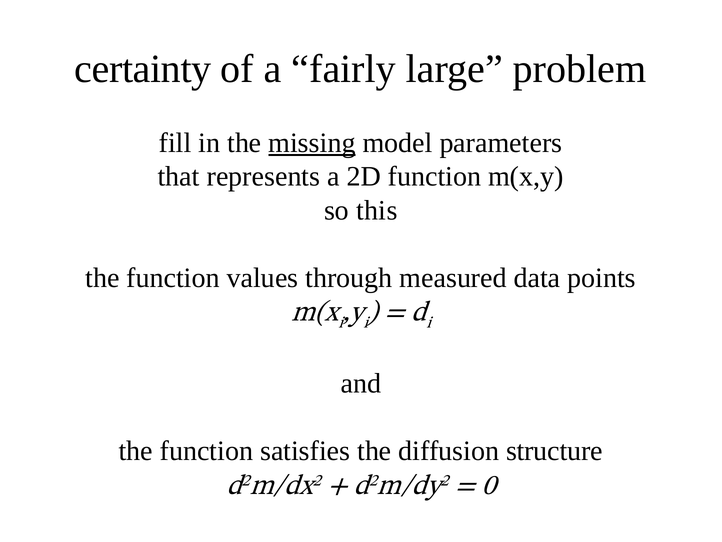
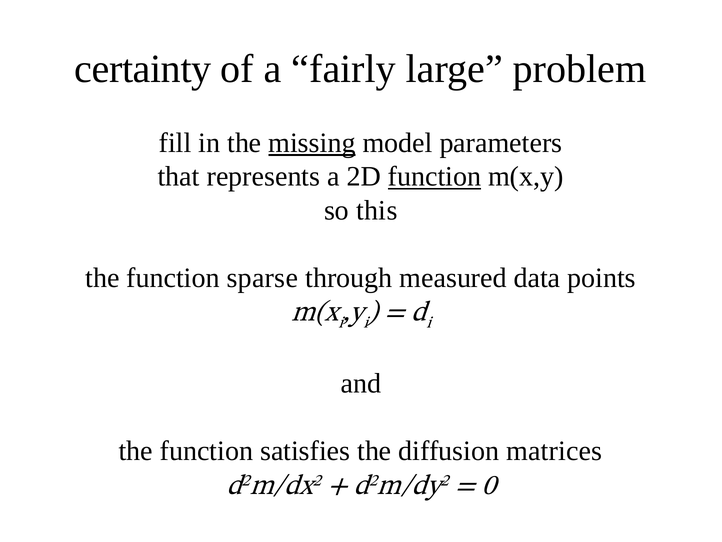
function underline: none -> present (435, 176)
values: values -> sparse (262, 278)
structure: structure -> matrices (554, 451)
